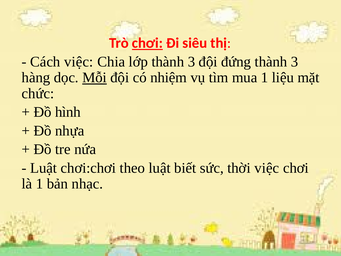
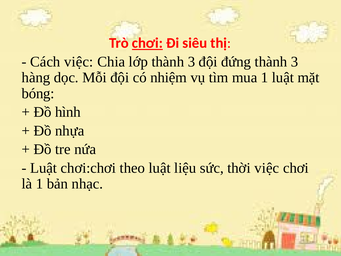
Mỗi underline: present -> none (95, 78)
1 liệu: liệu -> luật (283, 78)
chức: chức -> bóng (38, 93)
biết: biết -> liệu (185, 168)
